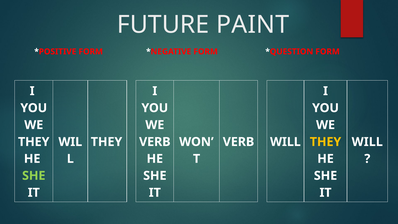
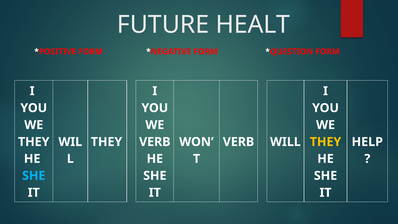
PAINT: PAINT -> HEALT (253, 25)
WILL: WILL -> HELP (367, 142)
SHE colour: light green -> light blue (34, 176)
